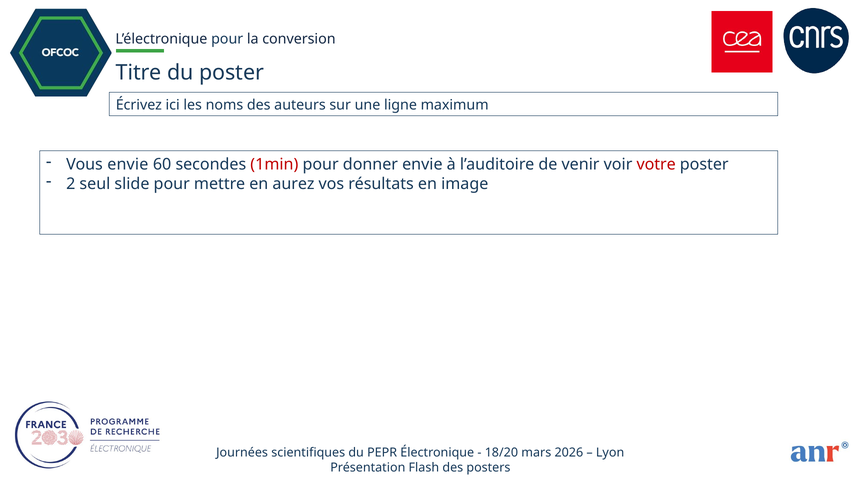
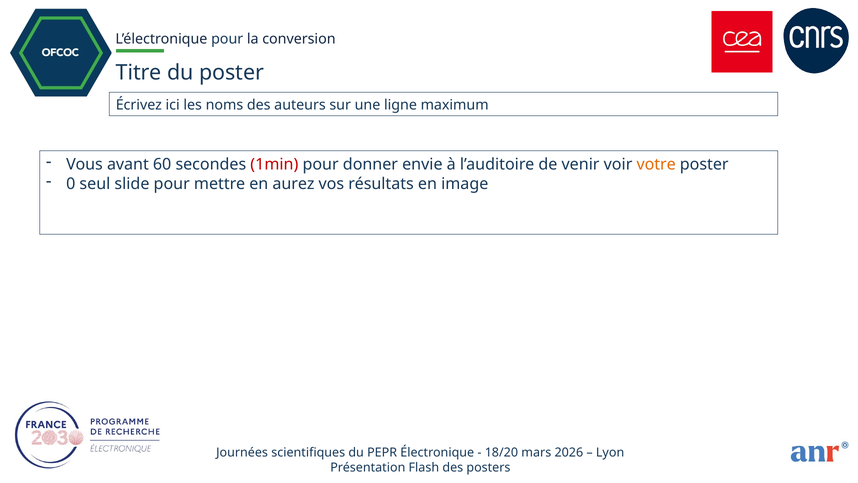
Vous envie: envie -> avant (128, 164)
votre colour: red -> orange (656, 164)
2: 2 -> 0 (71, 184)
